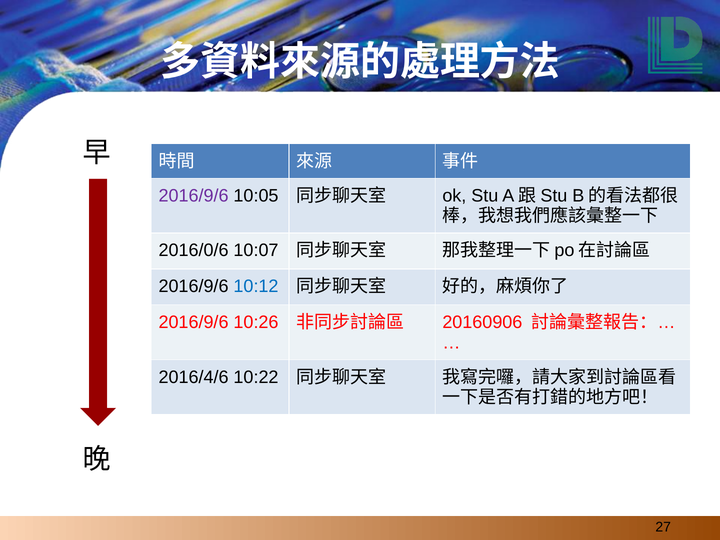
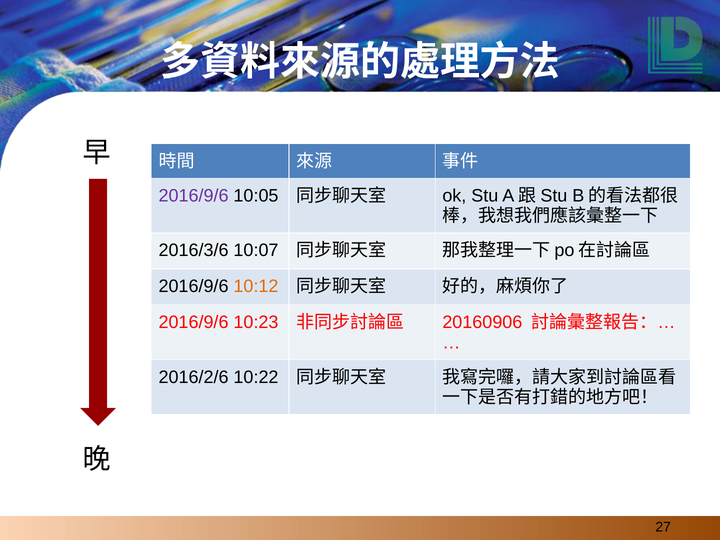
2016/0/6: 2016/0/6 -> 2016/3/6 (194, 251)
10:12 colour: blue -> orange (256, 287)
10:26: 10:26 -> 10:23 (256, 322)
2016/4/6: 2016/4/6 -> 2016/2/6 (194, 377)
